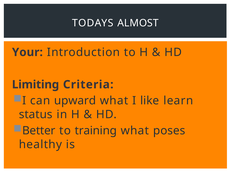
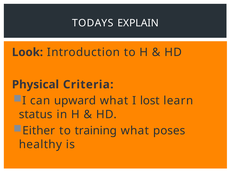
ALMOST: ALMOST -> EXPLAIN (138, 23)
Your: Your -> Look (27, 52)
Limiting: Limiting -> Physical (35, 85)
like: like -> lost (150, 101)
Better: Better -> Either (39, 131)
